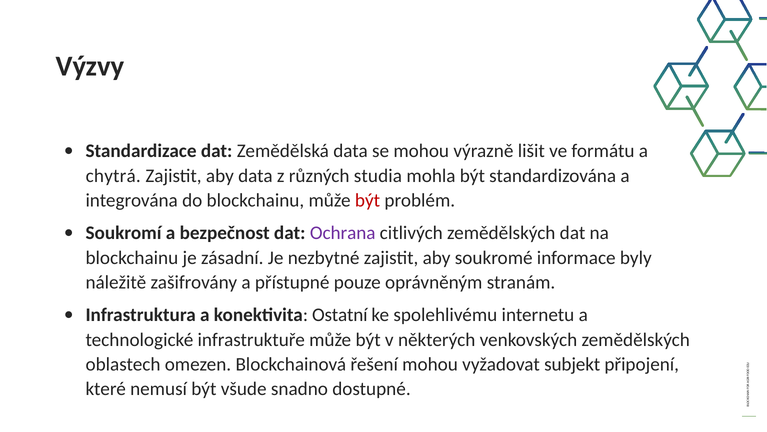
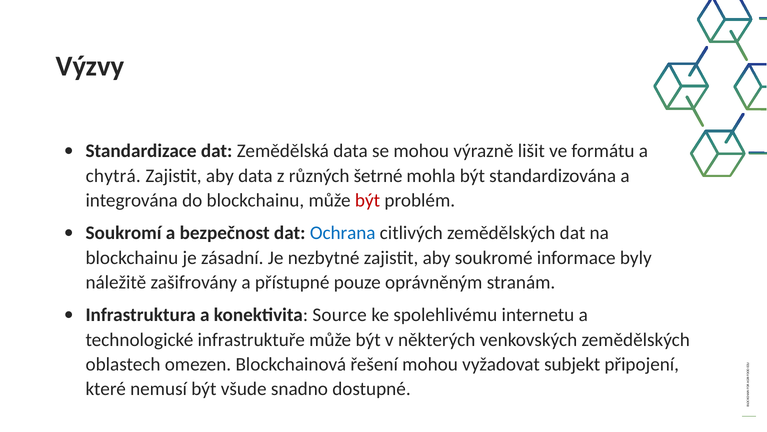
studia: studia -> šetrné (378, 176)
Ochrana colour: purple -> blue (343, 233)
Ostatní: Ostatní -> Source (340, 315)
